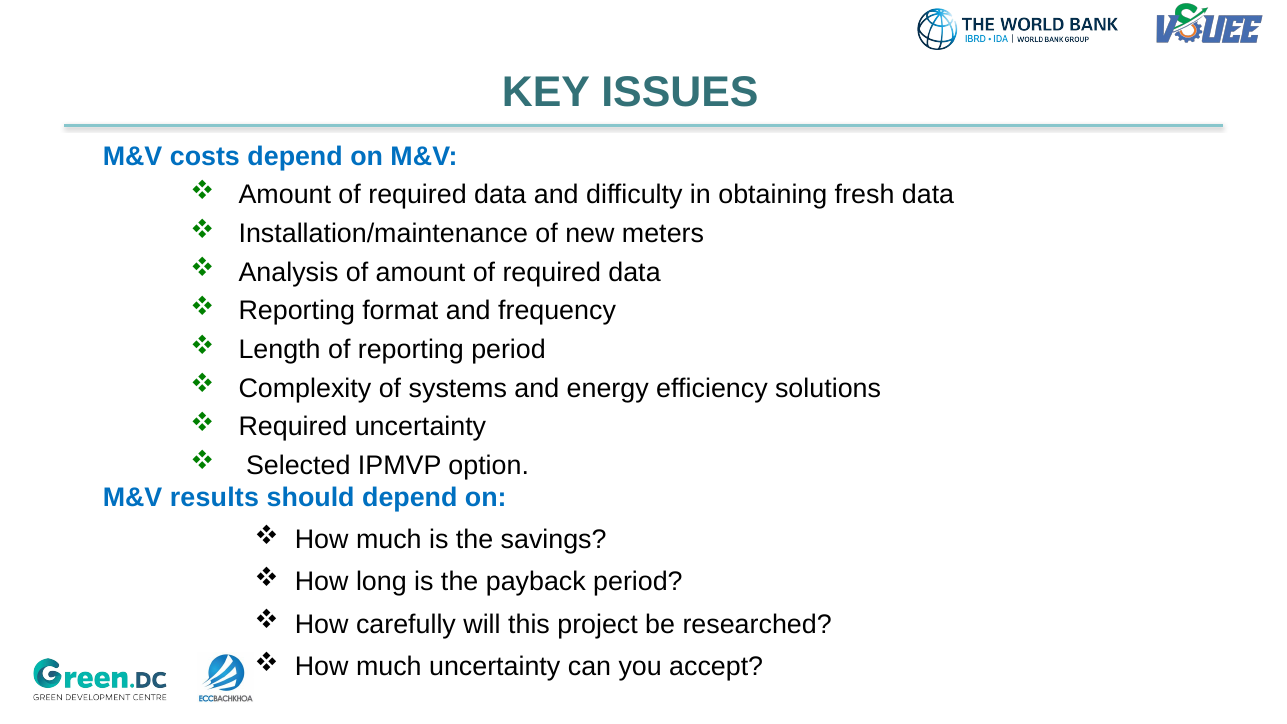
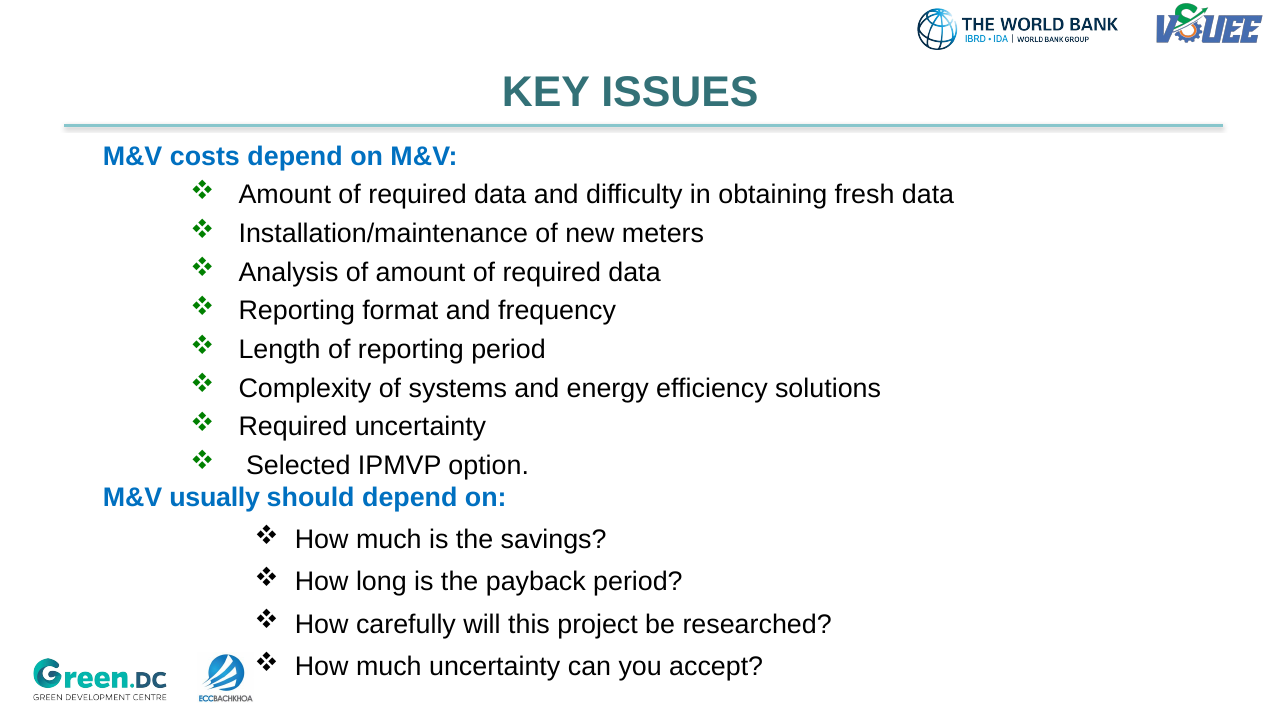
results: results -> usually (215, 498)
